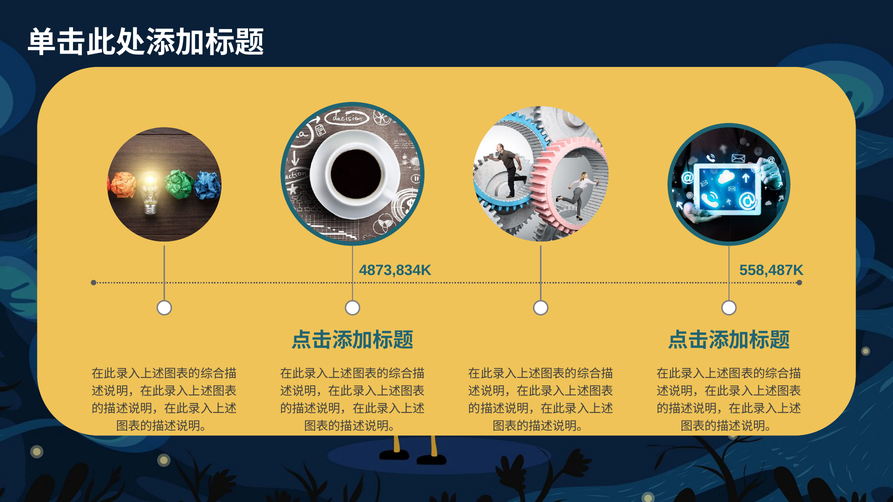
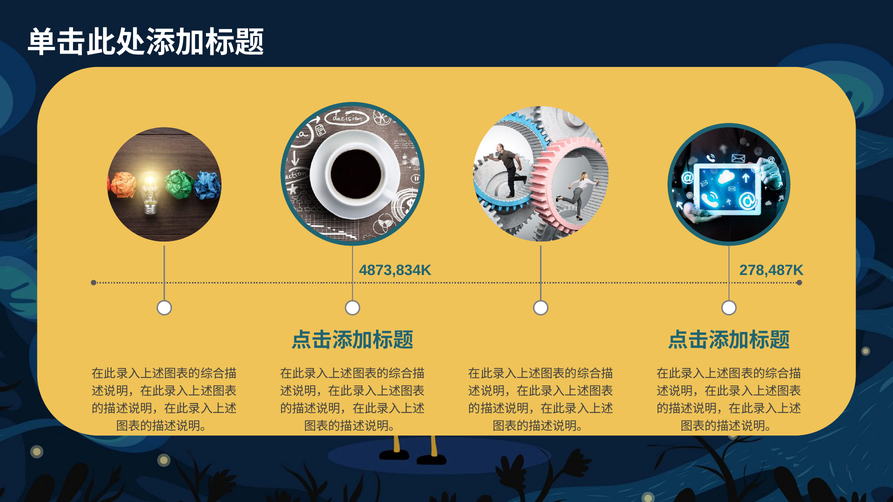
558,487K: 558,487K -> 278,487K (772, 270)
